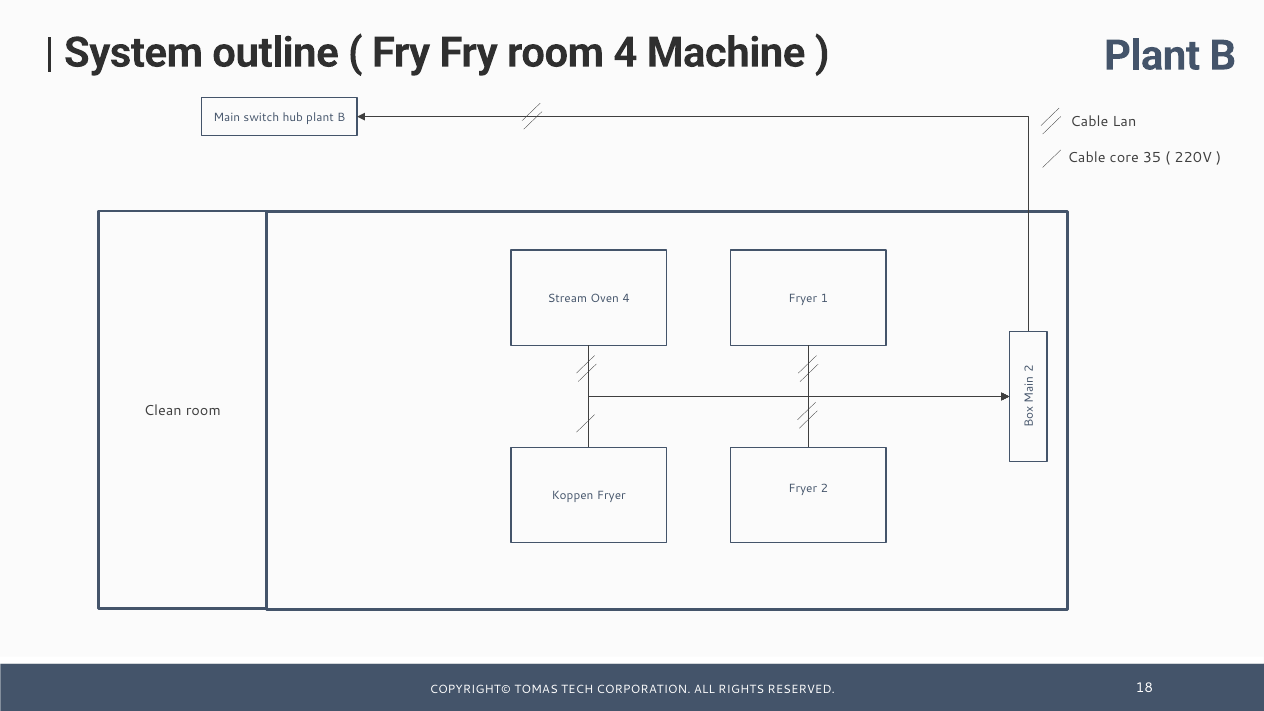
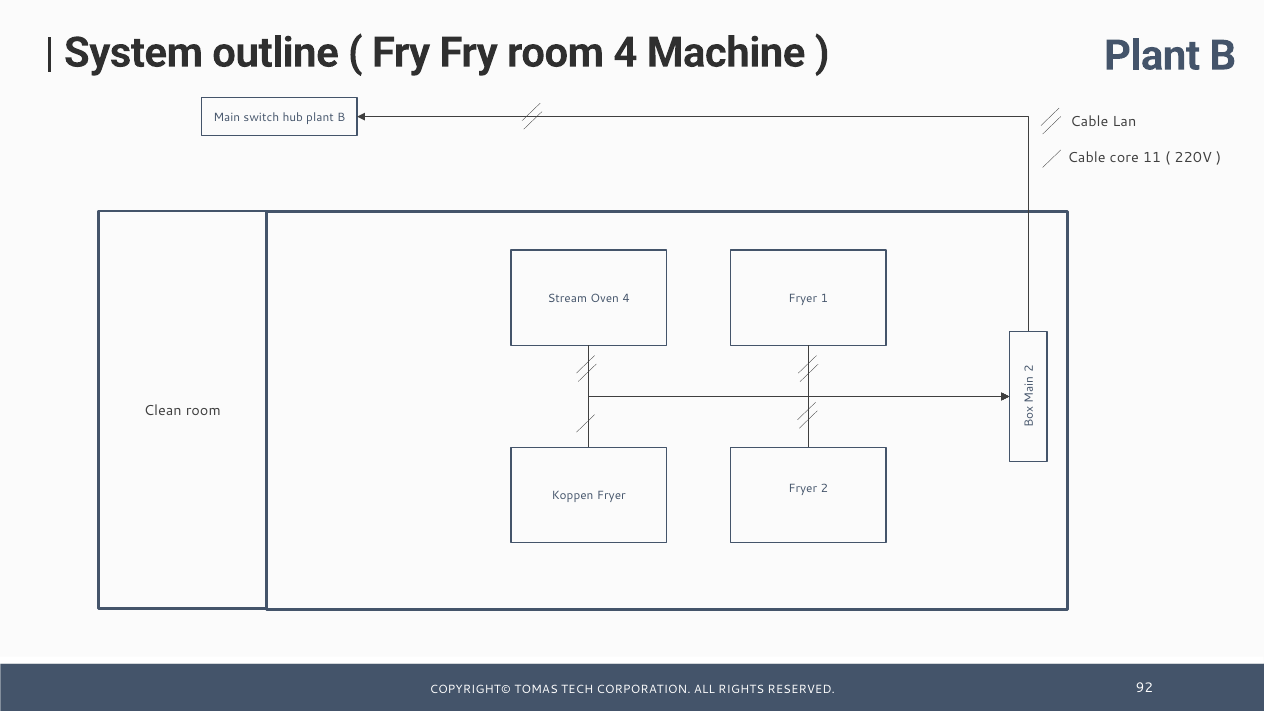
35: 35 -> 11 (1152, 157)
18: 18 -> 92 (1144, 688)
